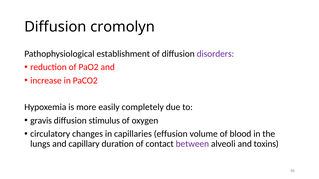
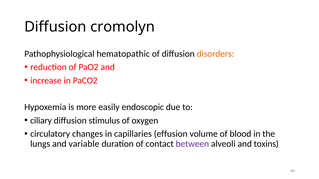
establishment: establishment -> hematopathic (123, 54)
disorders colour: purple -> orange (215, 54)
completely: completely -> endoscopic (143, 107)
gravis: gravis -> ciliary (41, 121)
capillary: capillary -> variable (84, 144)
